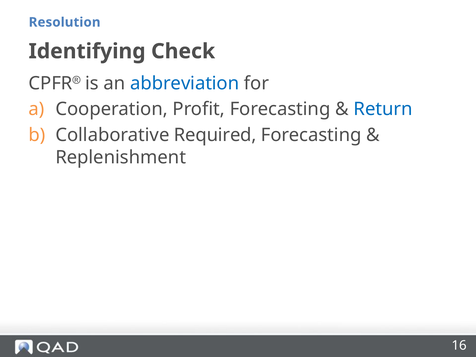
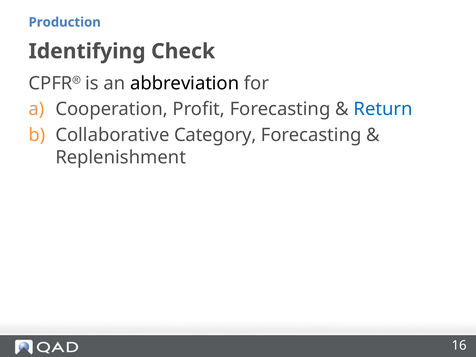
Resolution: Resolution -> Production (65, 22)
abbreviation colour: blue -> black (185, 83)
Required: Required -> Category (215, 135)
